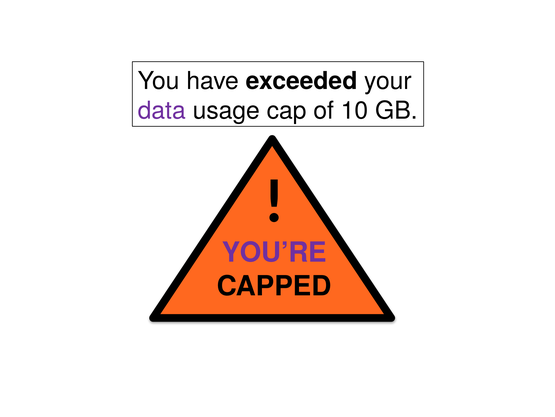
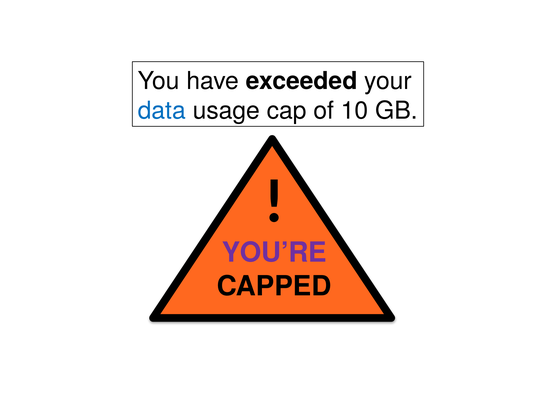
data colour: purple -> blue (162, 110)
